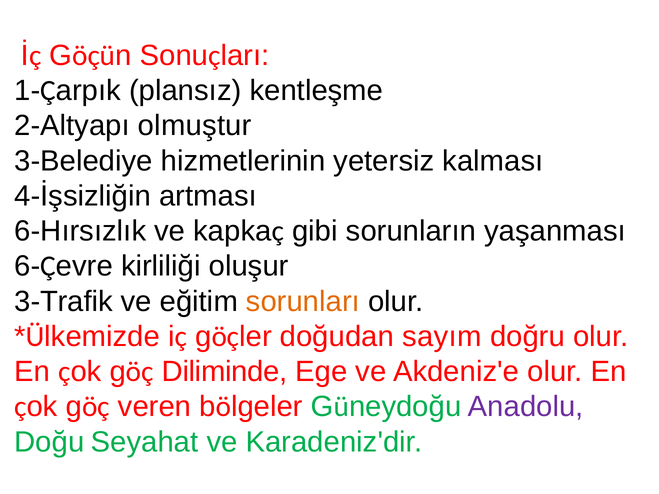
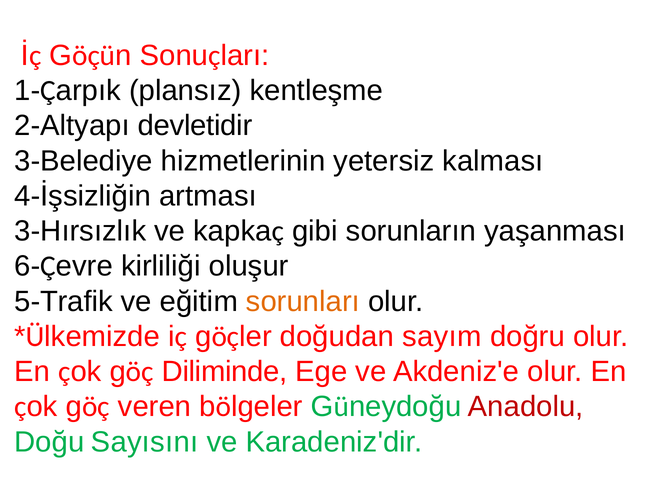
olmuştur: olmuştur -> devletidir (195, 126)
6-Hırsızlık: 6-Hırsızlık -> 3-Hırsızlık (80, 231)
3-Trafik: 3-Trafik -> 5-Trafik (64, 302)
Anadolu colour: purple -> red (526, 407)
Seyahat: Seyahat -> Sayısını (145, 442)
